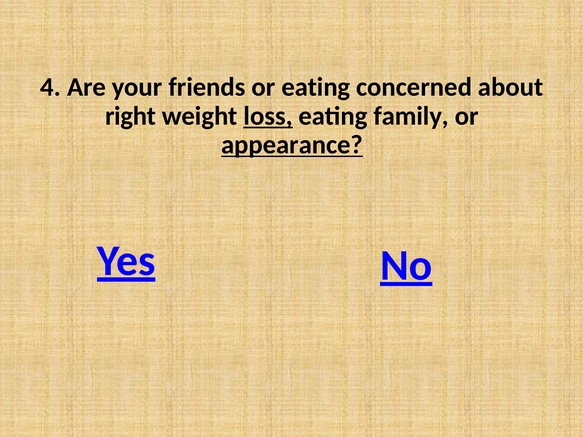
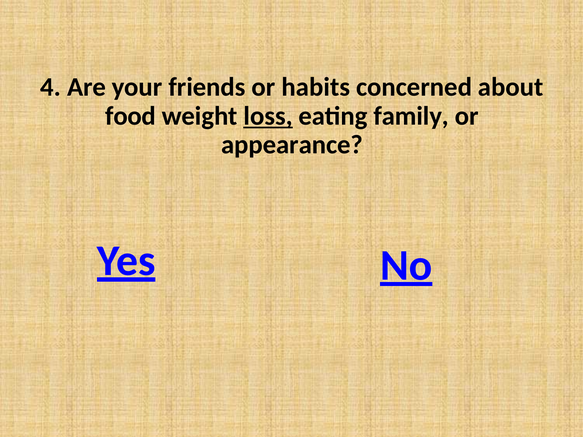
or eating: eating -> habits (316, 87)
right: right -> food (131, 116)
appearance underline: present -> none (292, 145)
